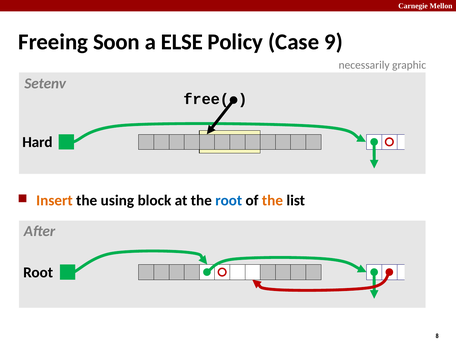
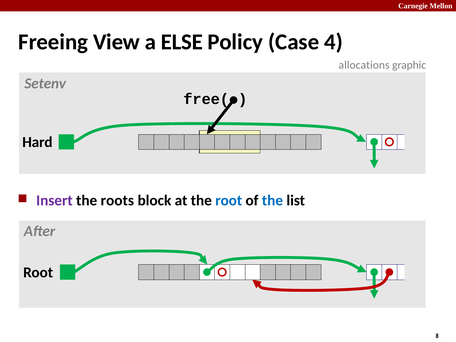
Soon: Soon -> View (116, 42)
9: 9 -> 4 (334, 42)
necessarily: necessarily -> allocations (364, 65)
Insert colour: orange -> purple (54, 200)
using: using -> roots (117, 200)
the colour: orange -> blue (272, 200)
